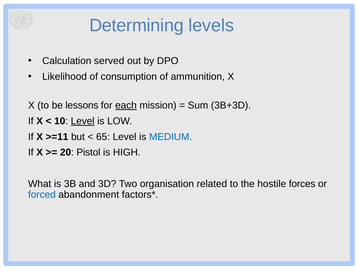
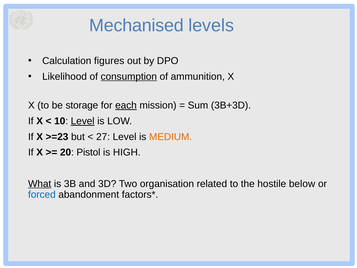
Determining: Determining -> Mechanised (136, 26)
served: served -> figures (109, 61)
consumption underline: none -> present (129, 76)
lessons: lessons -> storage (82, 105)
>=11: >=11 -> >=23 (57, 137)
65: 65 -> 27 (103, 137)
MEDIUM colour: blue -> orange (171, 137)
What underline: none -> present (40, 184)
forces: forces -> below (302, 184)
